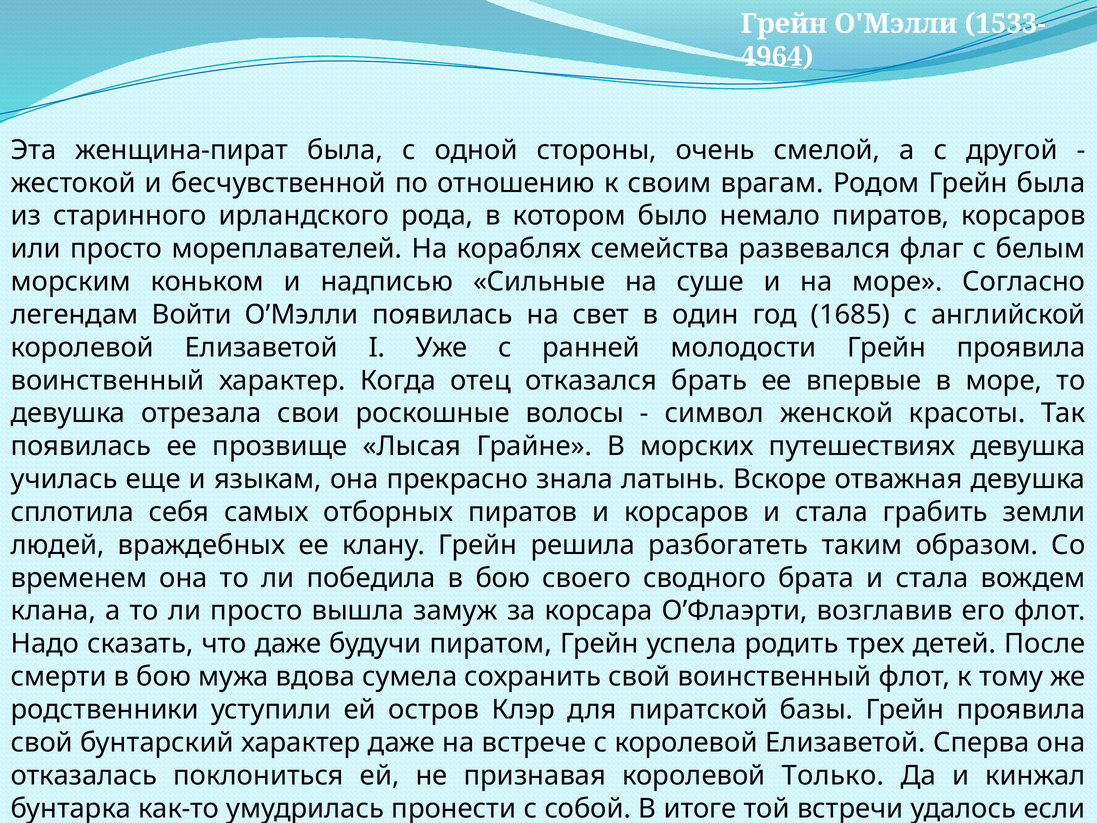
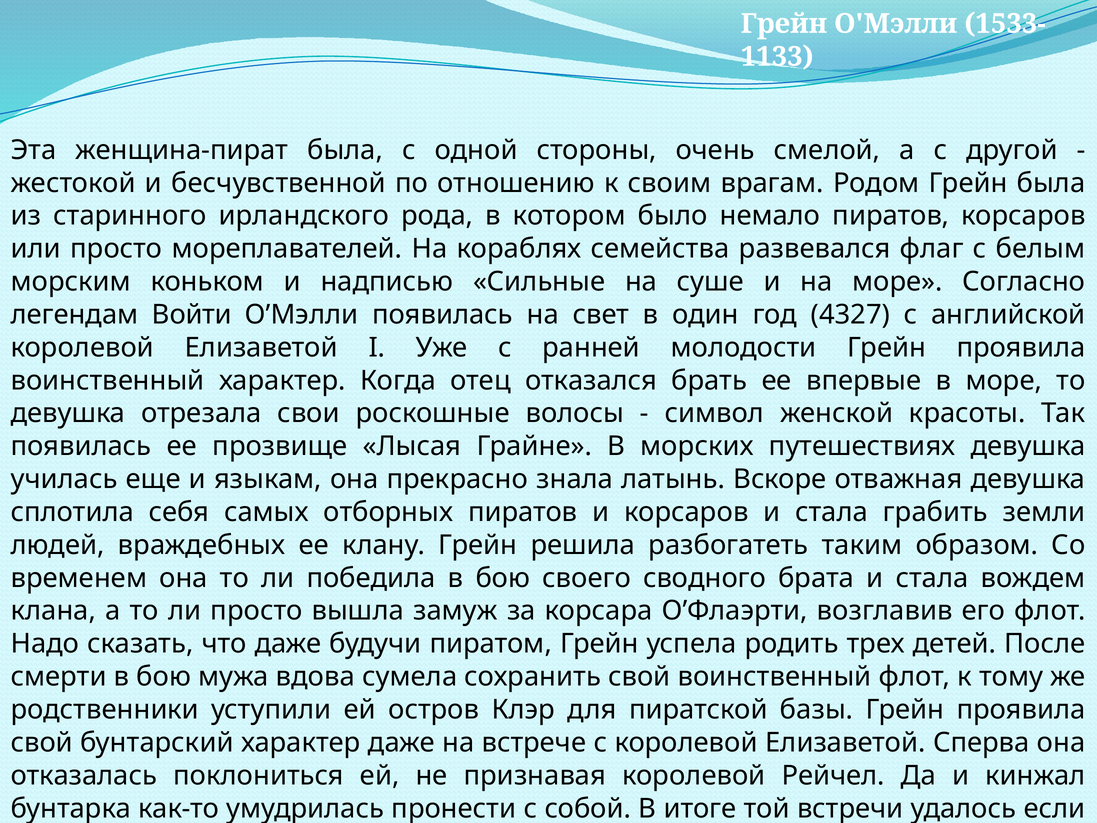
4964: 4964 -> 1133 (777, 57)
1685: 1685 -> 4327 (850, 315)
Только: Только -> Рейчел (833, 775)
